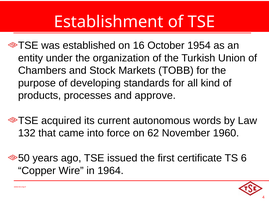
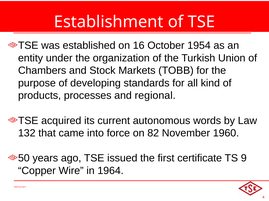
approve: approve -> regional (155, 96)
62: 62 -> 82 (153, 134)
6: 6 -> 9 (244, 159)
